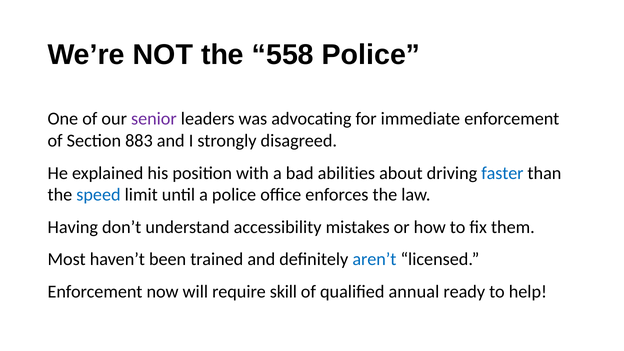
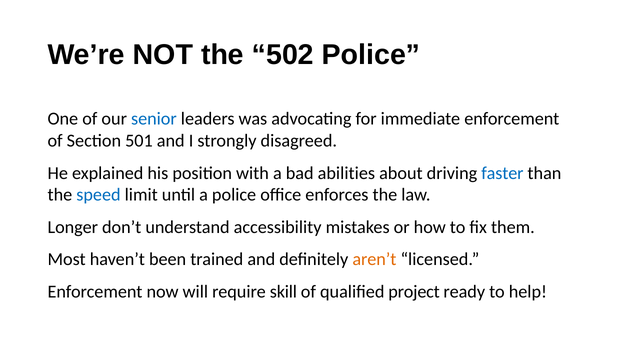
558: 558 -> 502 (283, 55)
senior colour: purple -> blue (154, 119)
883: 883 -> 501 (139, 141)
Having: Having -> Longer (73, 227)
aren’t colour: blue -> orange (374, 259)
annual: annual -> project (414, 292)
